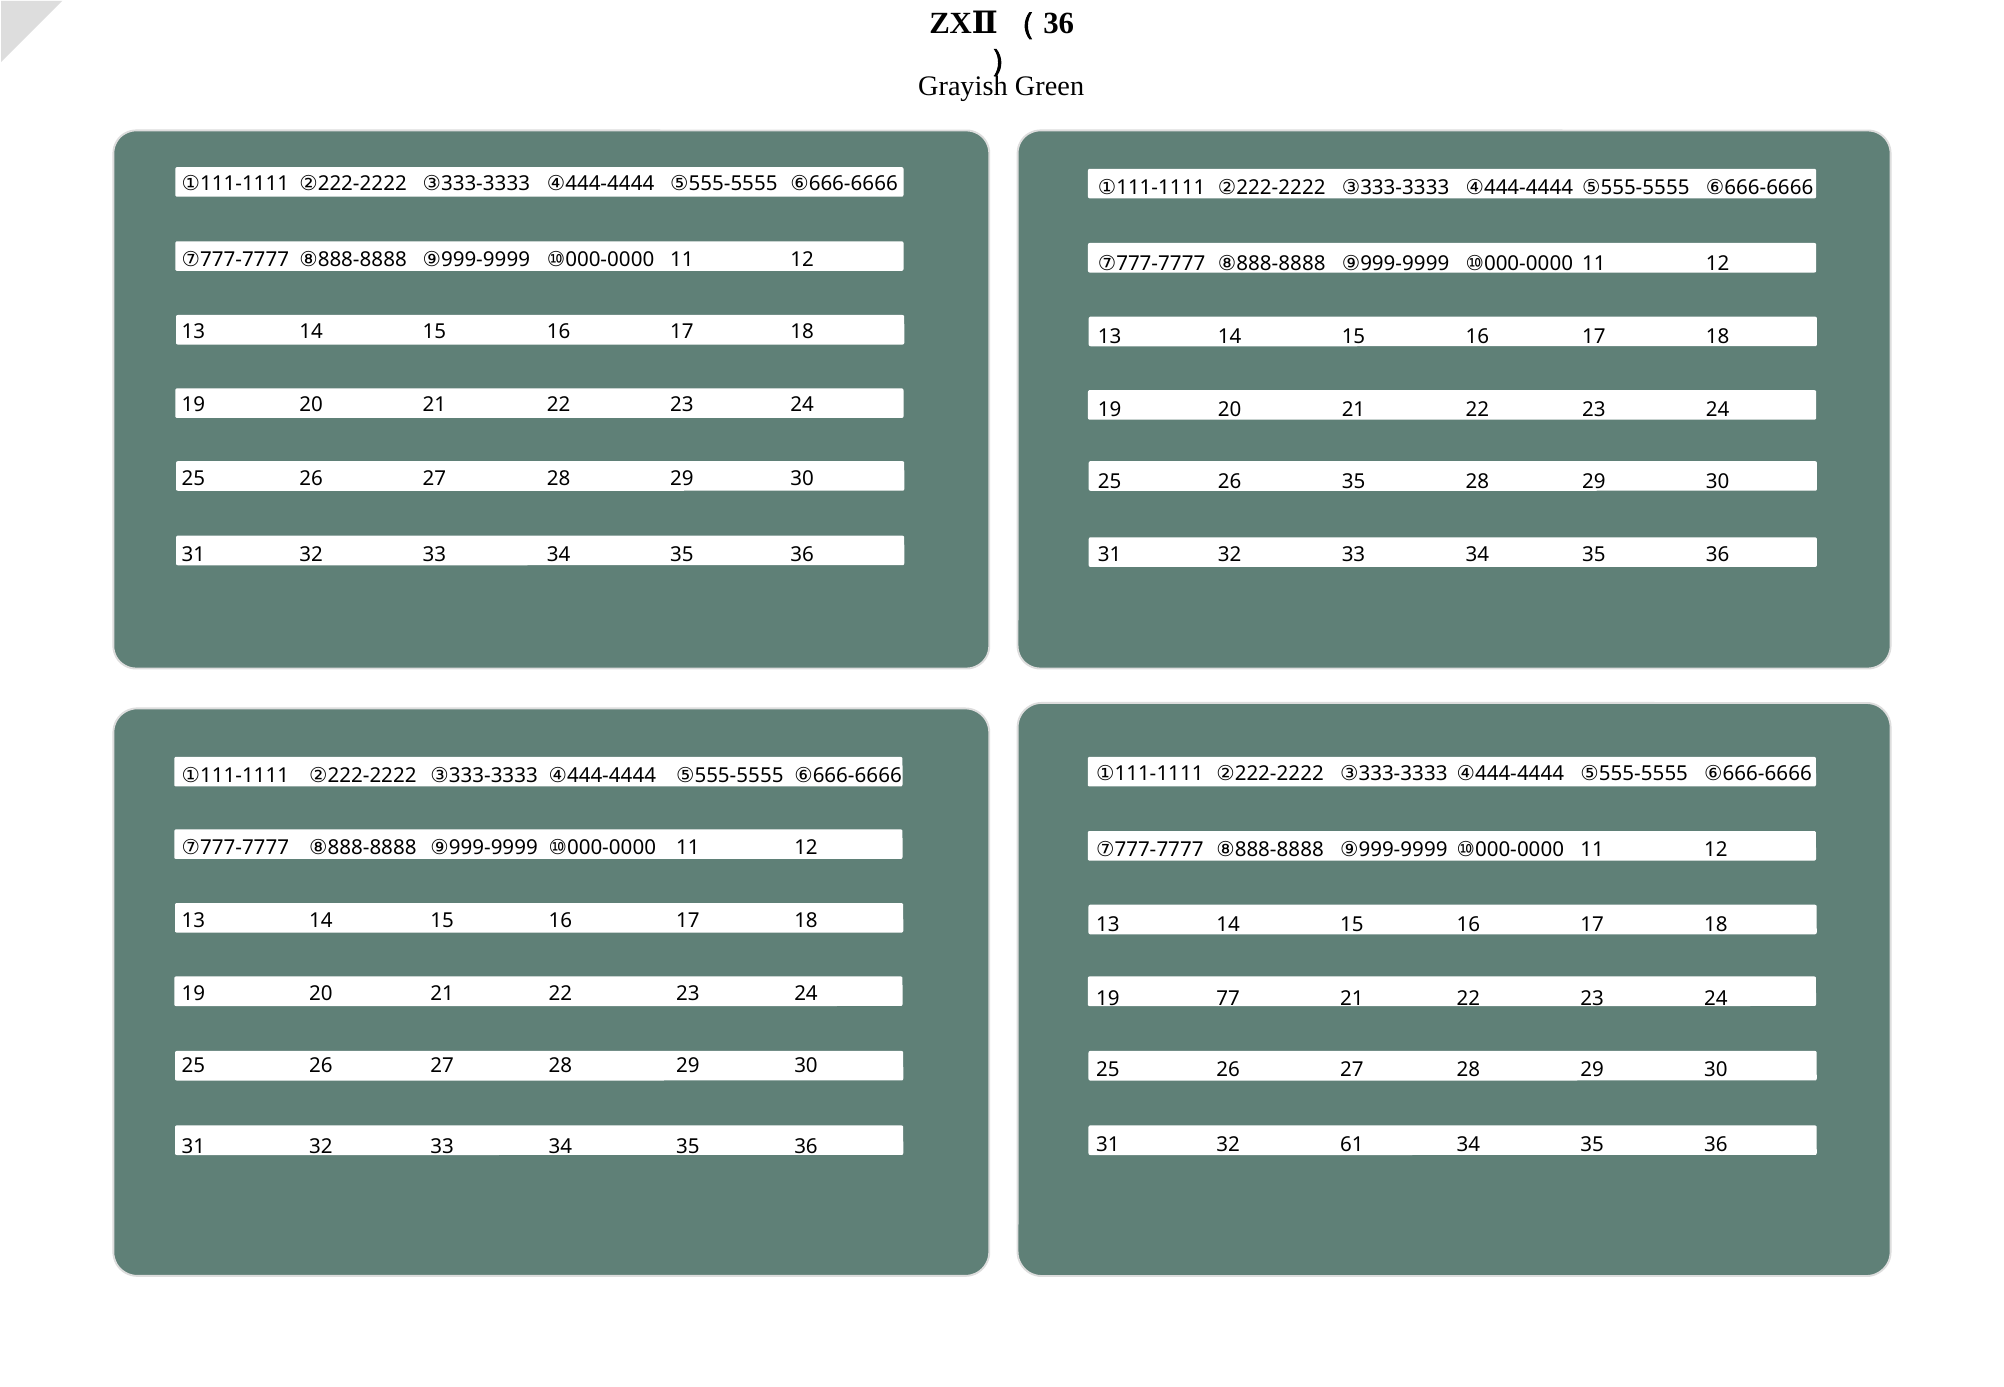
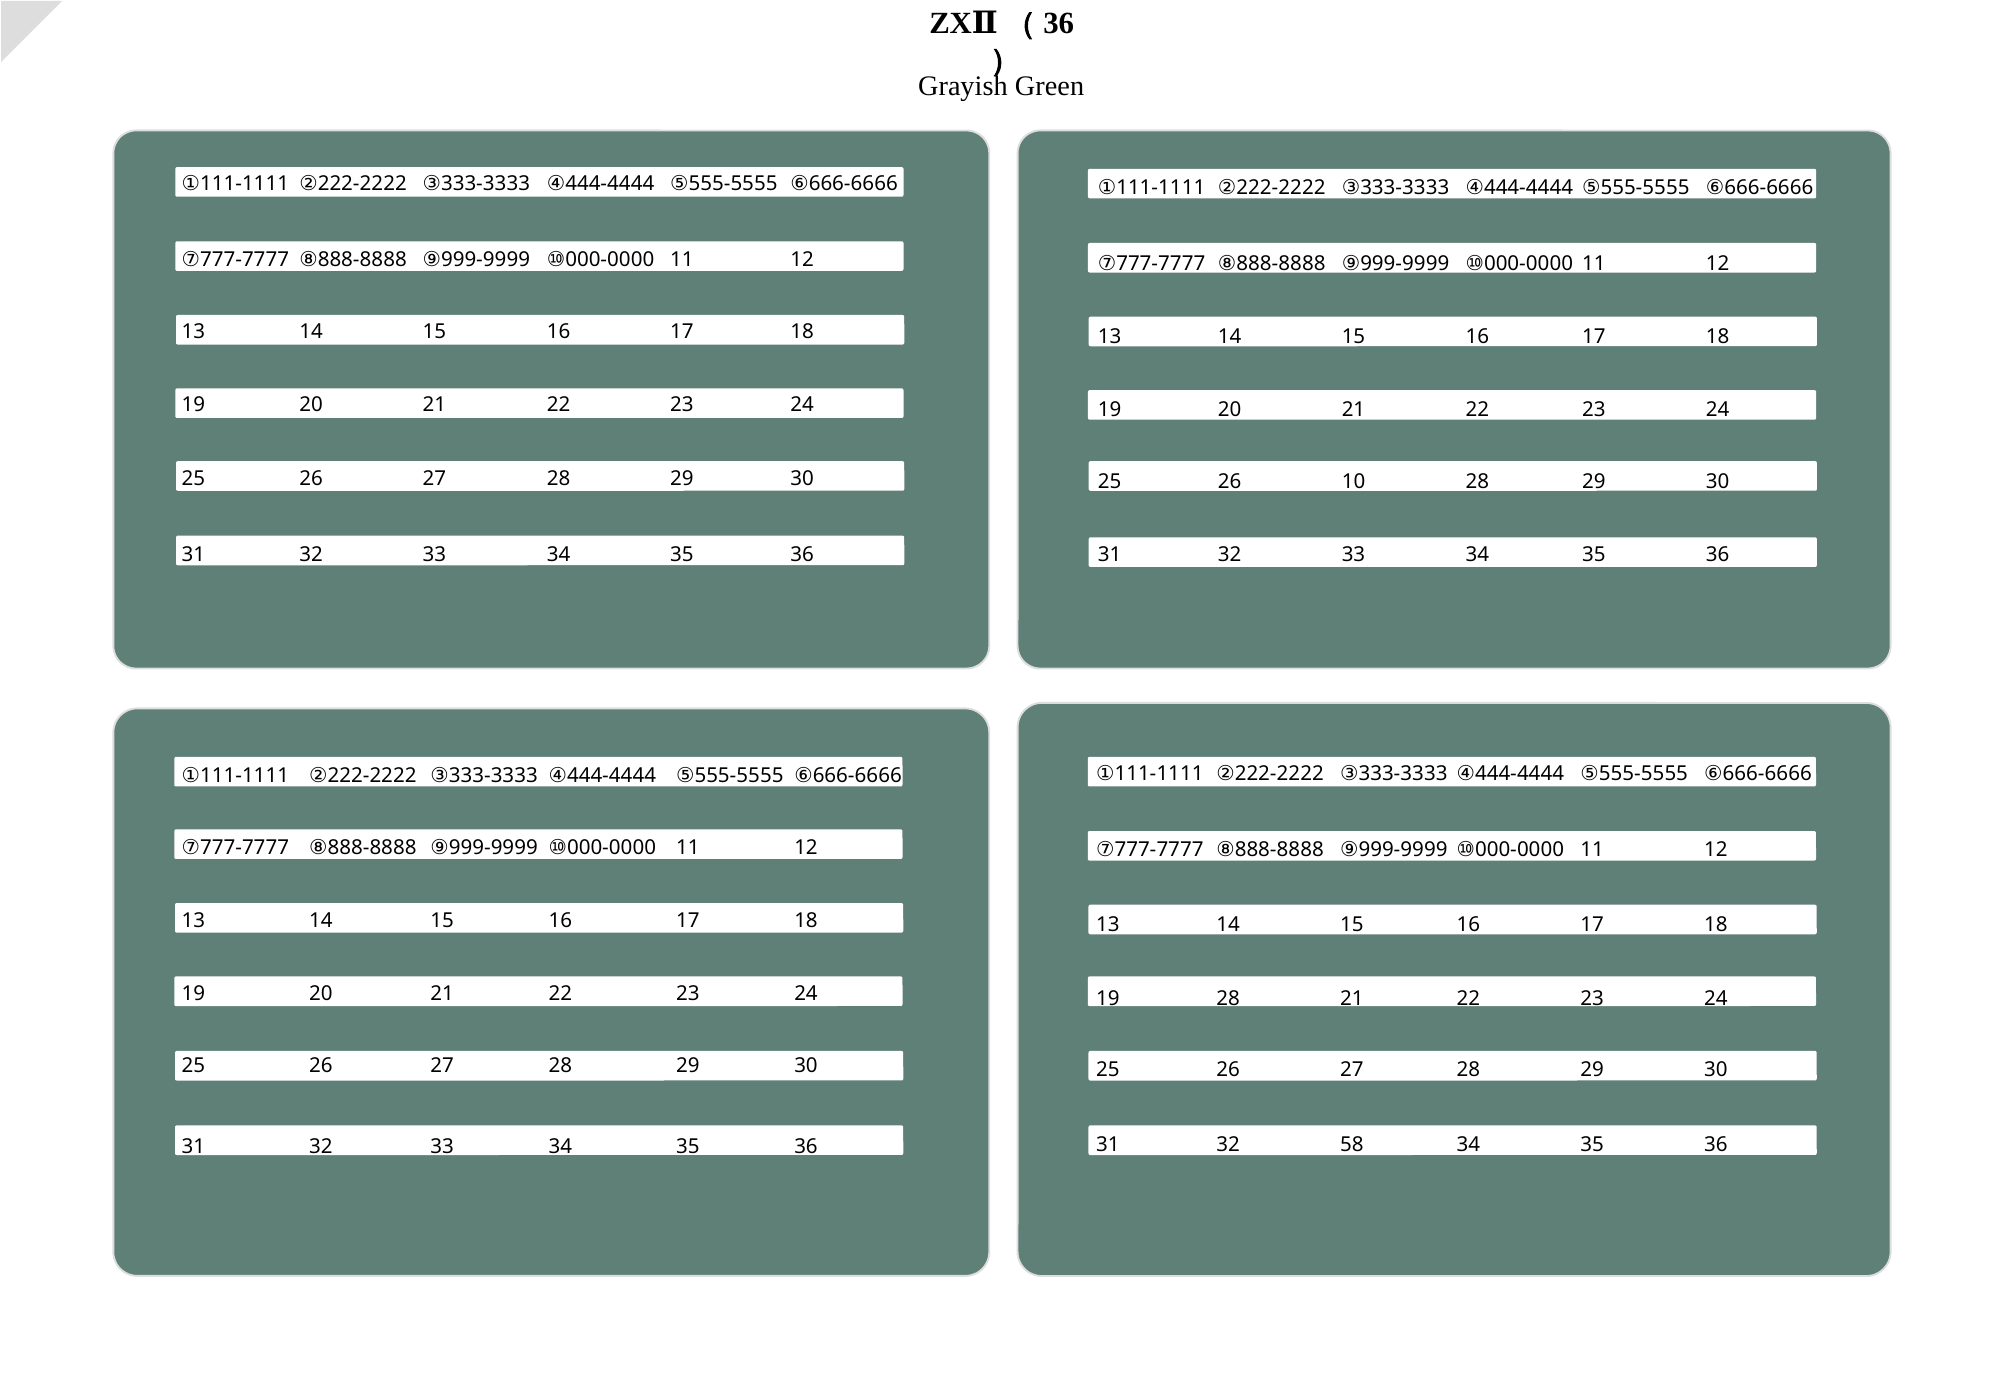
26 35: 35 -> 10 (1354, 482)
19 77: 77 -> 28 (1228, 999)
61: 61 -> 58 (1352, 1145)
